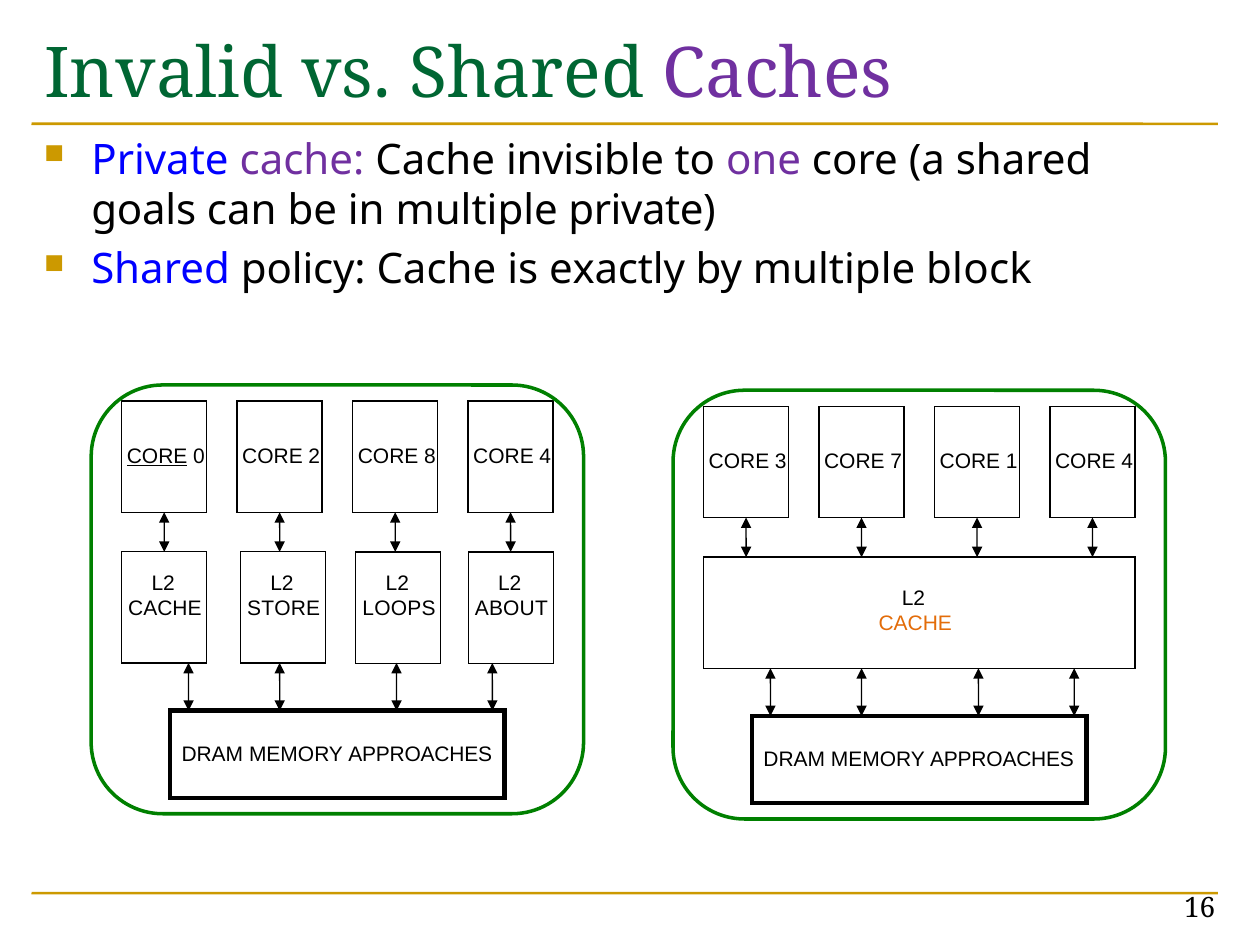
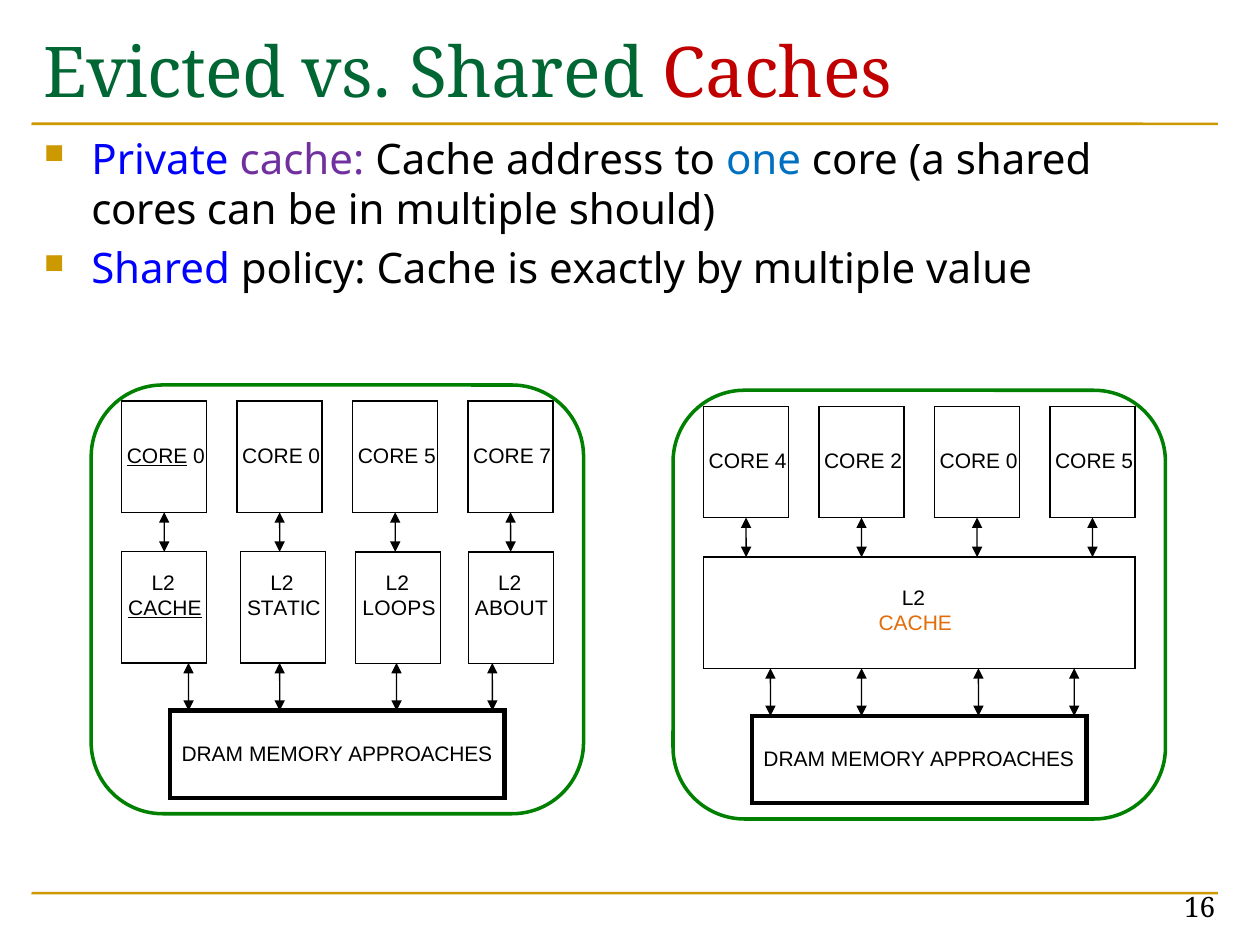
Invalid: Invalid -> Evicted (164, 74)
Caches colour: purple -> red (777, 74)
invisible: invisible -> address (585, 160)
one colour: purple -> blue (764, 160)
goals: goals -> cores (144, 211)
multiple private: private -> should (642, 211)
block: block -> value (979, 270)
0 CORE 2: 2 -> 0 (314, 456)
8: 8 -> 5 (430, 456)
4: 4 -> 7 (545, 456)
3: 3 -> 4 (781, 461)
7: 7 -> 2 (896, 461)
1: 1 -> 0 (1012, 461)
4: 4 -> 5 (1127, 461)
CACHE underline: none -> present (165, 608)
STORE: STORE -> STATIC (284, 608)
